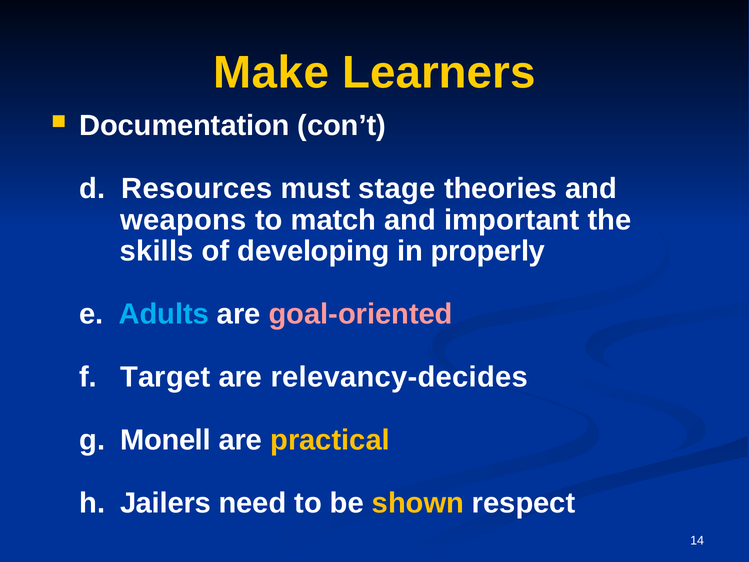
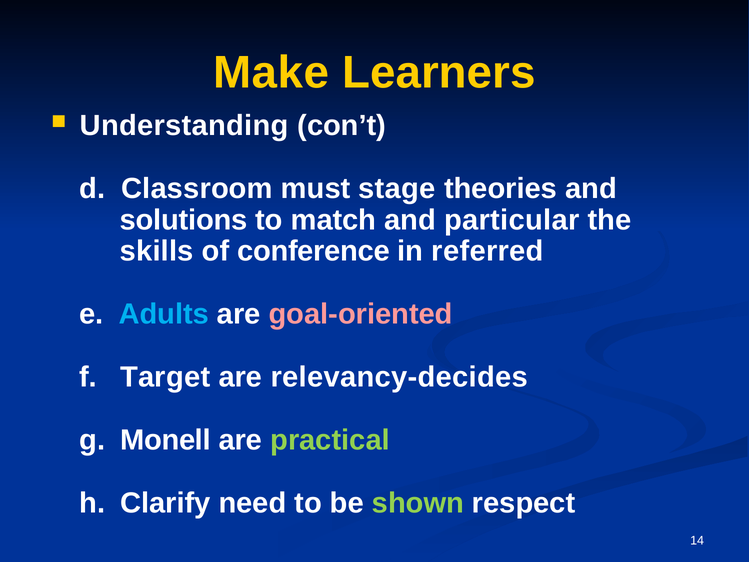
Documentation: Documentation -> Understanding (184, 125)
Resources: Resources -> Classroom (197, 188)
weapons: weapons -> solutions (183, 220)
important: important -> particular (512, 220)
developing: developing -> conference (314, 251)
properly: properly -> referred (488, 251)
practical colour: yellow -> light green (330, 440)
Jailers: Jailers -> Clarify (165, 503)
shown colour: yellow -> light green (418, 503)
